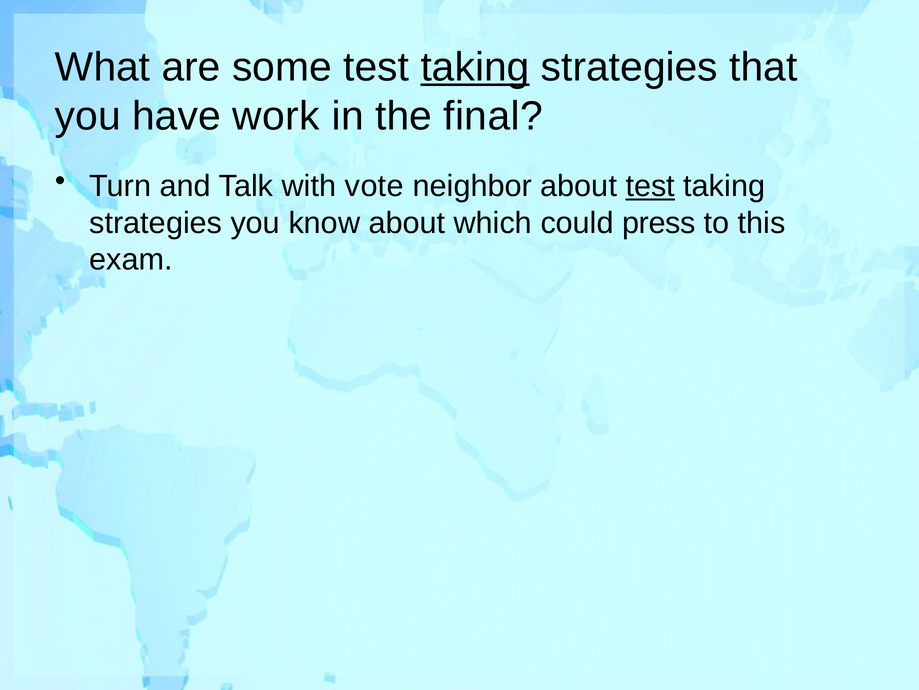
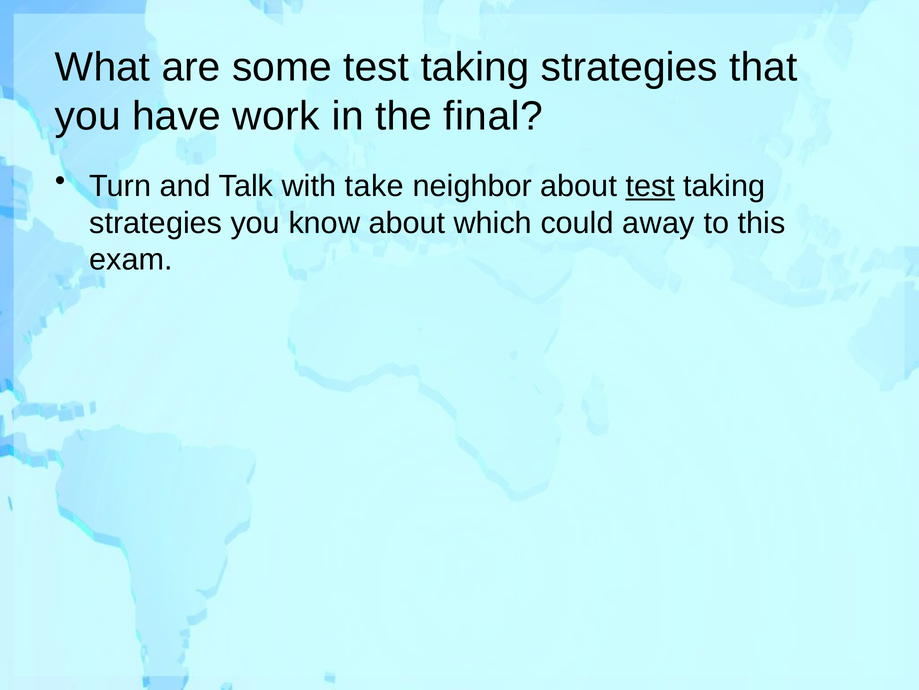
taking underline: present -> none (475, 67)
vote: vote -> take (374, 186)
press: press -> away (659, 223)
